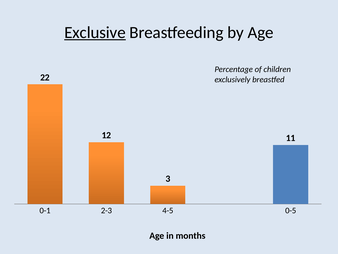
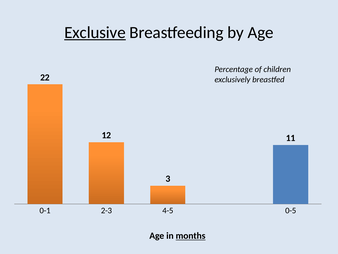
months underline: none -> present (191, 235)
